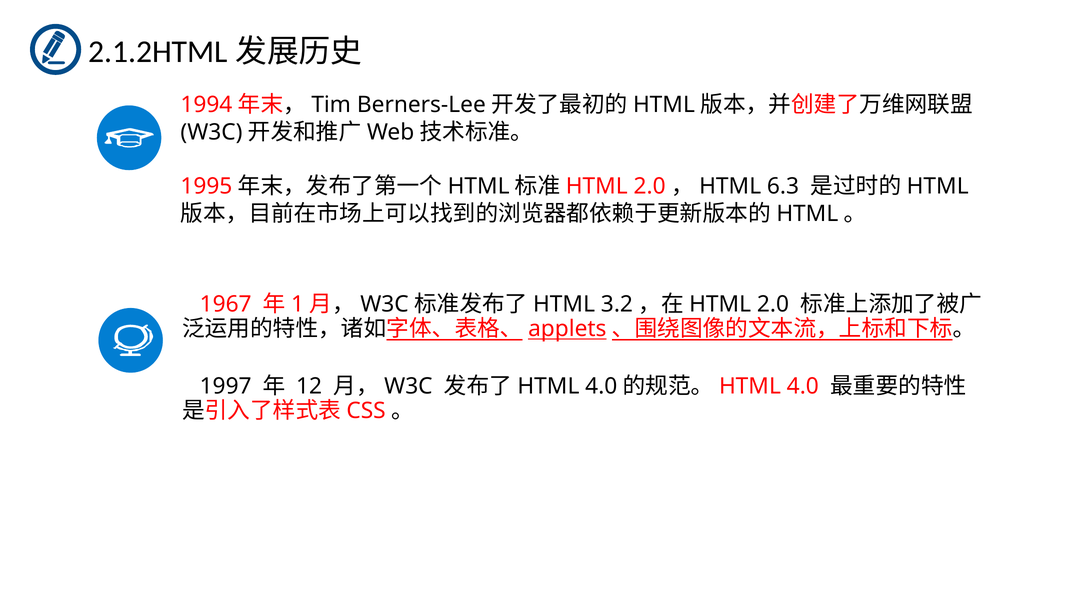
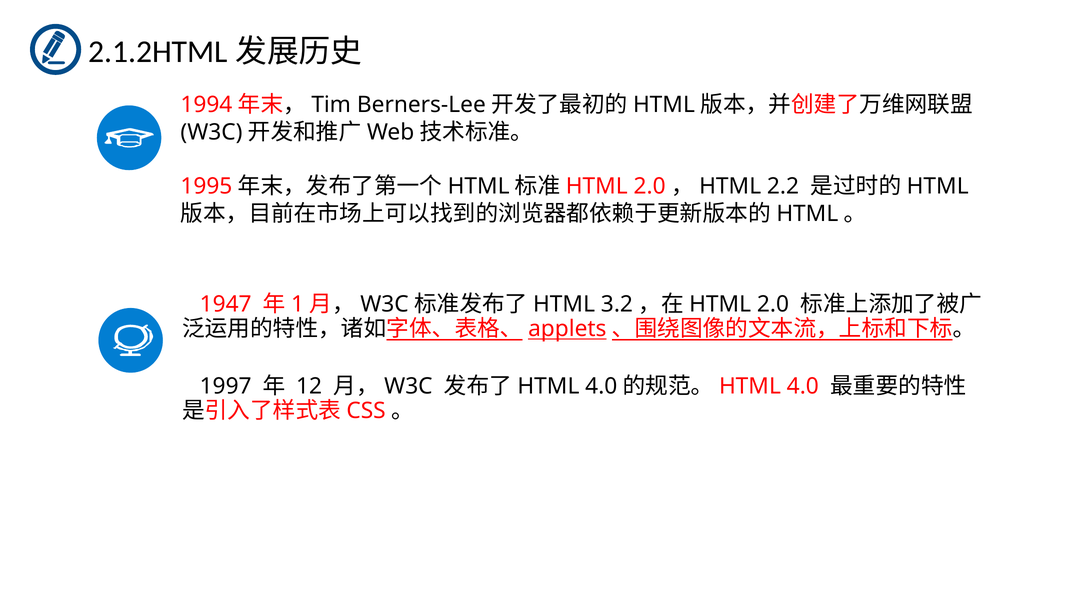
6.3: 6.3 -> 2.2 (783, 186)
1967: 1967 -> 1947 (226, 304)
